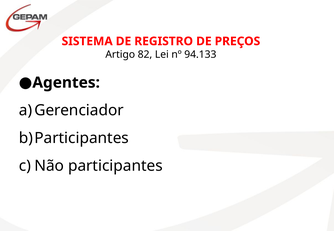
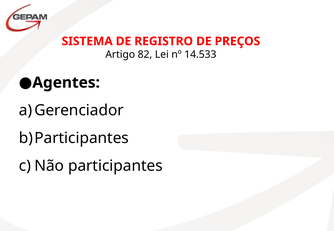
94.133: 94.133 -> 14.533 (200, 55)
